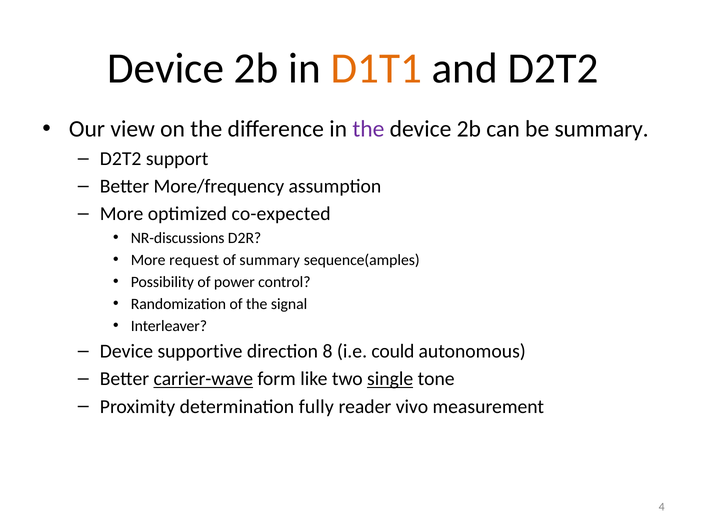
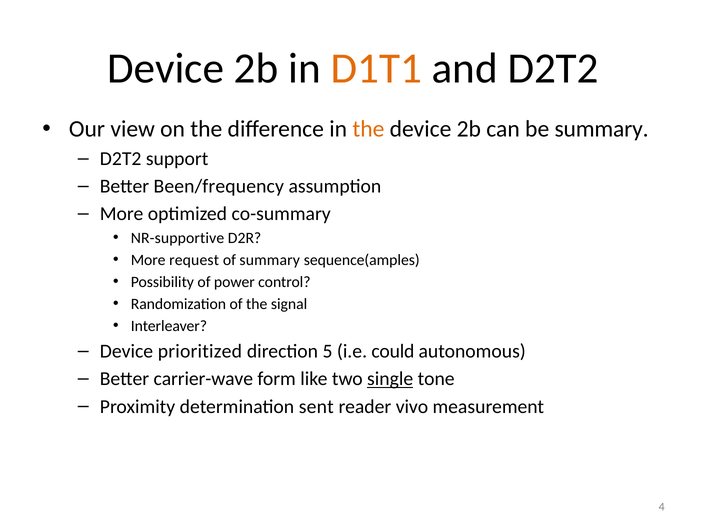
the colour: purple -> orange (368, 129)
More/frequency: More/frequency -> Been/frequency (219, 186)
co-expected: co-expected -> co-summary (281, 214)
NR-discussions: NR-discussions -> NR-supportive (178, 238)
supportive: supportive -> prioritized (200, 351)
8: 8 -> 5 (327, 351)
carrier-wave underline: present -> none (203, 378)
fully: fully -> sent (316, 406)
